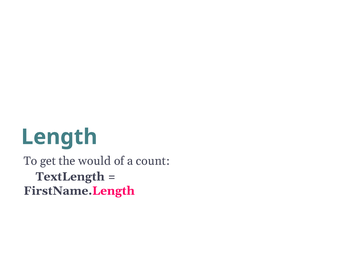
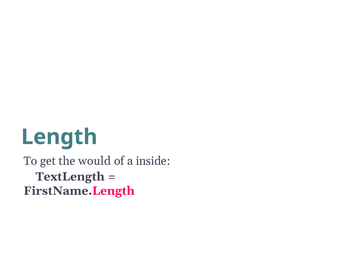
count: count -> inside (153, 161)
